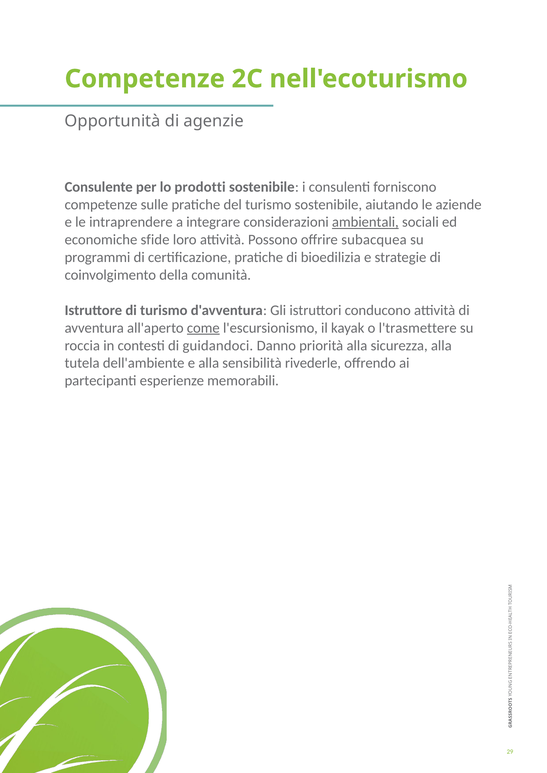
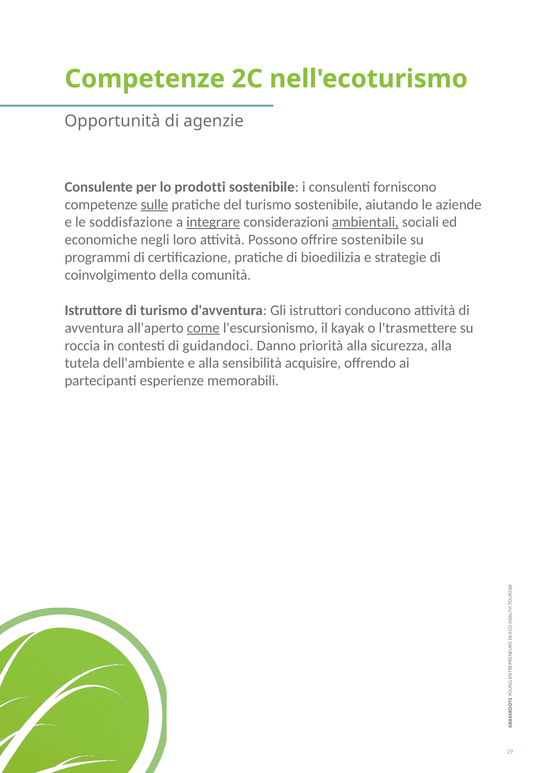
sulle underline: none -> present (154, 205)
intraprendere: intraprendere -> soddisfazione (131, 222)
integrare underline: none -> present (213, 222)
sfide: sfide -> negli (155, 240)
offrire subacquea: subacquea -> sostenibile (374, 240)
rivederle: rivederle -> acquisire (313, 363)
